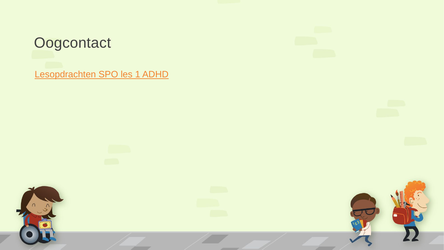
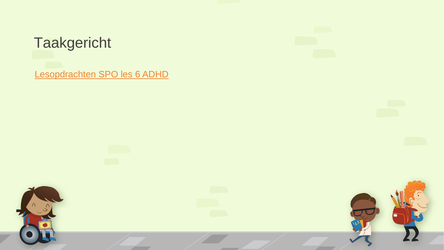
Oogcontact: Oogcontact -> Taakgericht (73, 43)
1: 1 -> 6 (138, 74)
